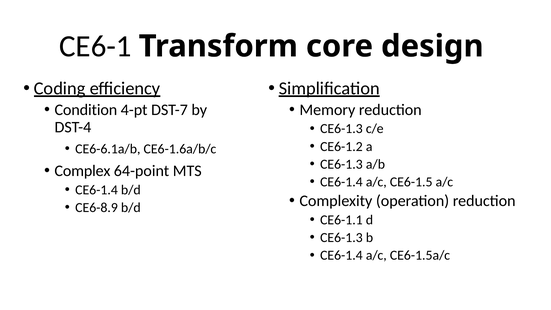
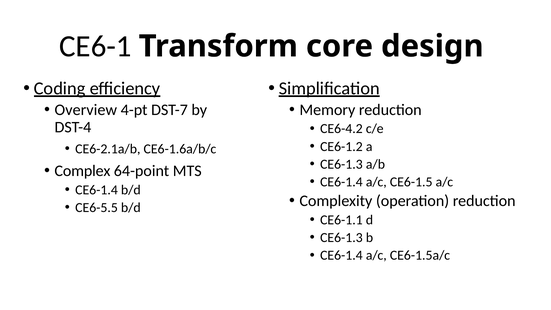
Condition: Condition -> Overview (86, 110)
CE6-1.3: CE6-1.3 -> CE6-4.2 (341, 129)
CE6-6.1a/b: CE6-6.1a/b -> CE6-2.1a/b (108, 149)
CE6-8.9: CE6-8.9 -> CE6-5.5 (97, 208)
